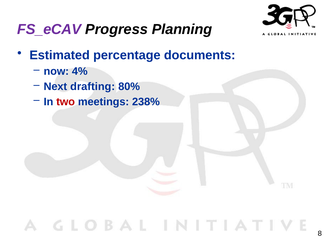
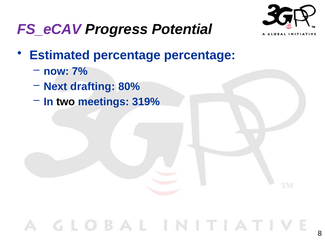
Planning: Planning -> Potential (182, 29)
percentage documents: documents -> percentage (200, 55)
4%: 4% -> 7% (80, 71)
two colour: red -> black (66, 102)
238%: 238% -> 319% (146, 102)
